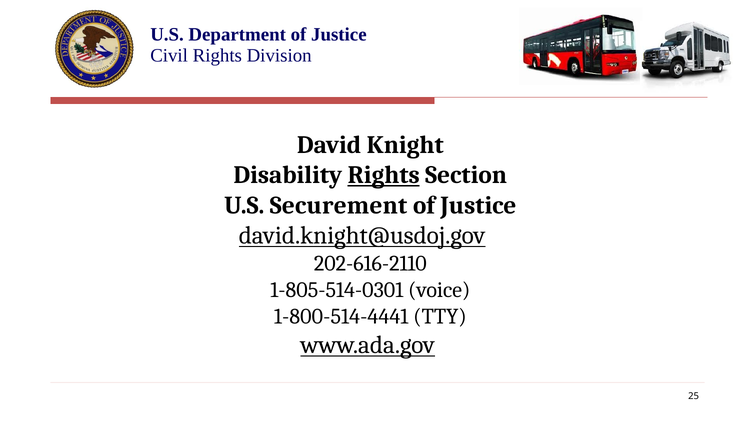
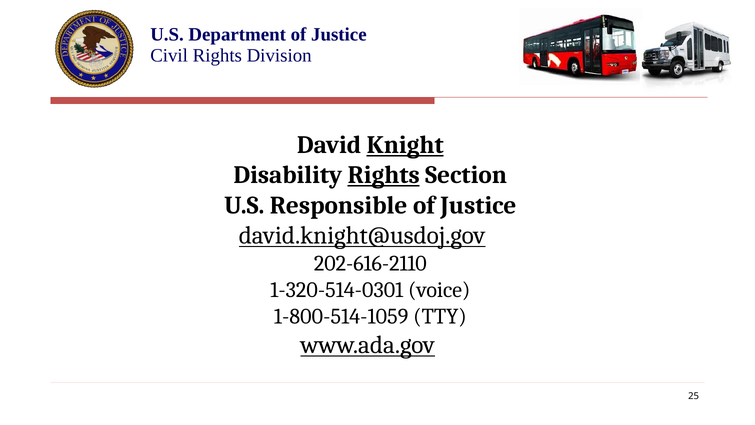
Knight underline: none -> present (405, 145)
Securement: Securement -> Responsible (339, 205)
1-805-514-0301: 1-805-514-0301 -> 1-320-514-0301 (337, 290)
1-800-514-4441: 1-800-514-4441 -> 1-800-514-1059 (341, 316)
